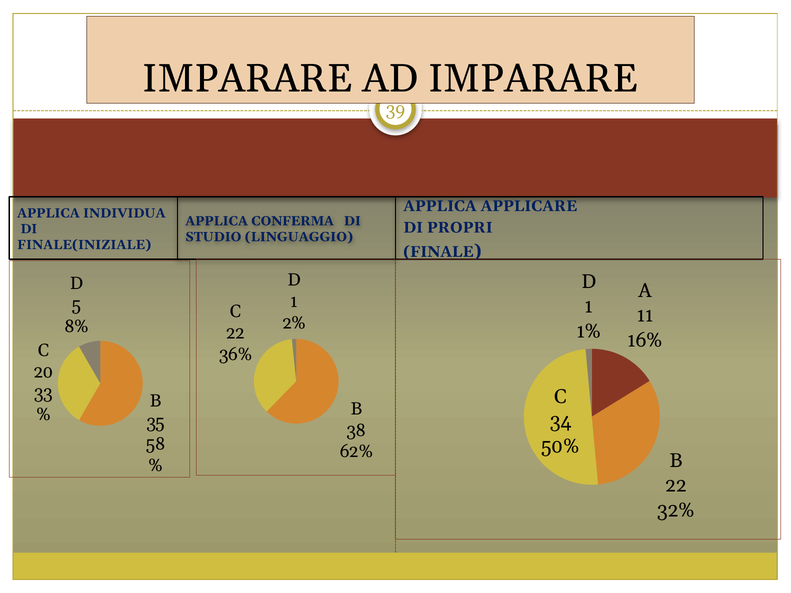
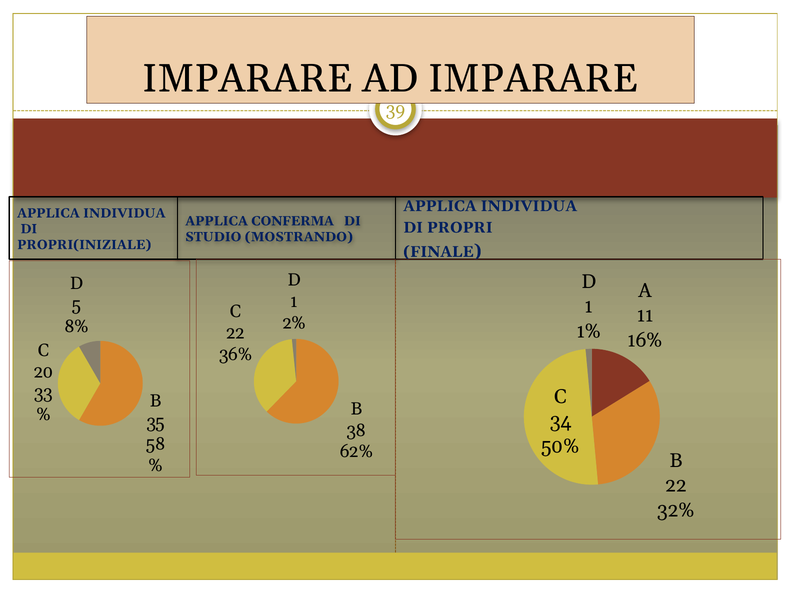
APPLICARE: APPLICARE -> INDIVIDUA (529, 206)
LINGUAGGIO: LINGUAGGIO -> MOSTRANDO (299, 237)
FINALE(INIZIALE: FINALE(INIZIALE -> PROPRI(INIZIALE (84, 245)
